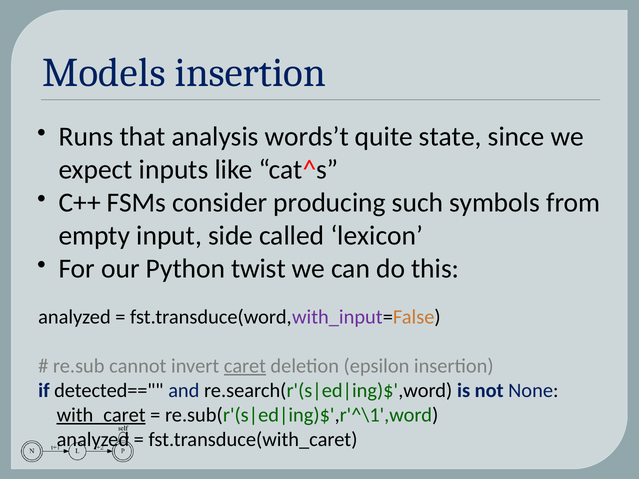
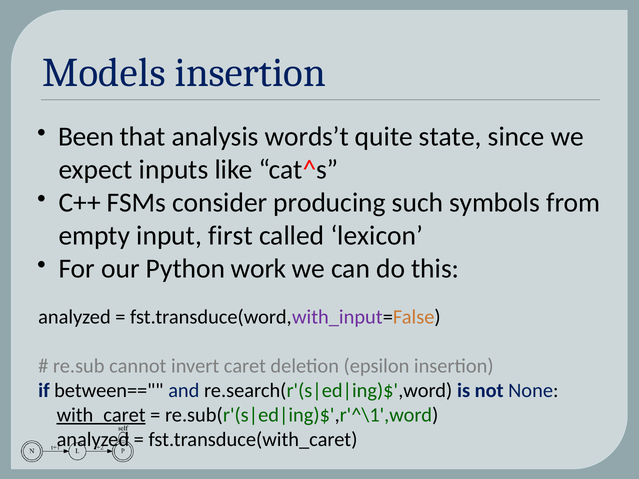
Runs: Runs -> Been (86, 137)
side: side -> first (230, 236)
twist: twist -> work (259, 269)
caret underline: present -> none (245, 366)
detected==: detected== -> between== (109, 391)
